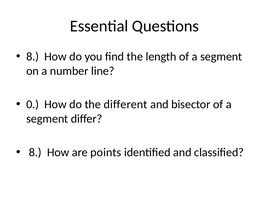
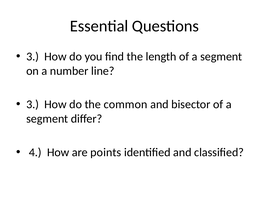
8: 8 -> 3 (33, 56)
0: 0 -> 3 (33, 104)
different: different -> common (126, 104)
8: 8 -> 4 (35, 152)
